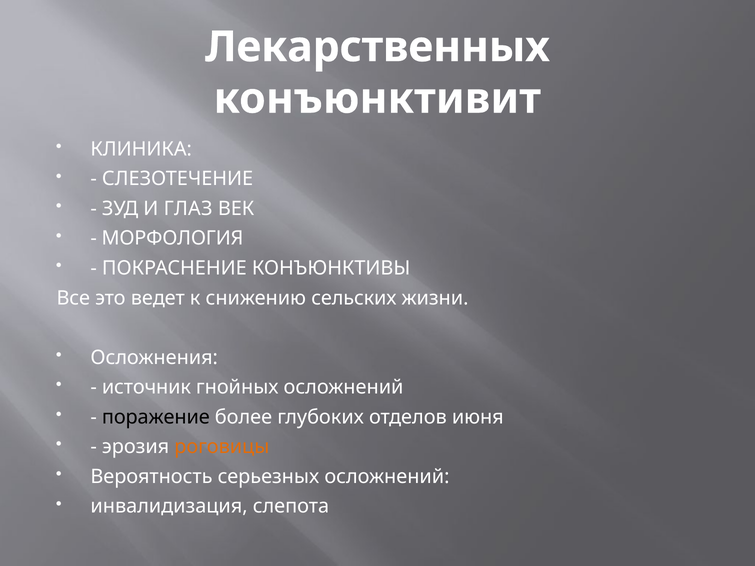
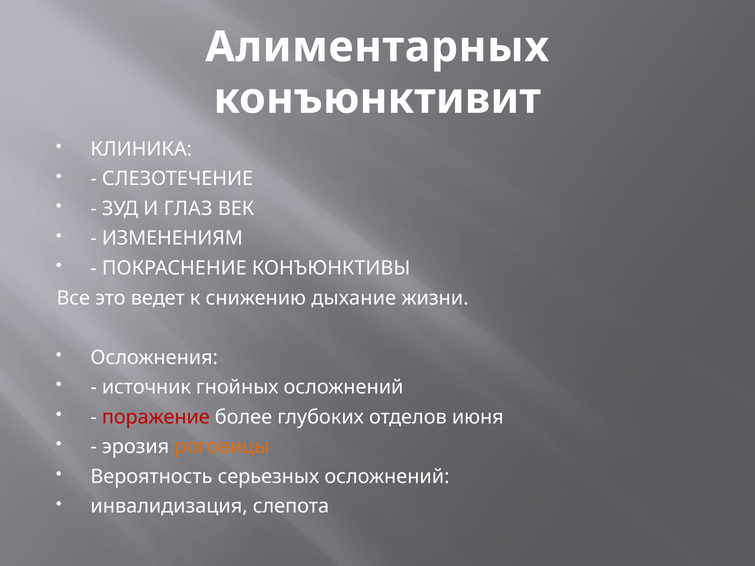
Лекарственных: Лекарственных -> Алиментарных (377, 47)
МОРФОЛОГИЯ: МОРФОЛОГИЯ -> ИЗМЕНЕНИЯМ (172, 239)
сельских: сельских -> дыхание (354, 298)
поражение colour: black -> red (156, 417)
